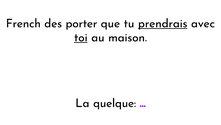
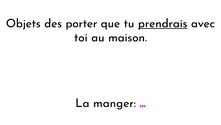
French: French -> Objets (23, 23)
toi underline: present -> none (81, 37)
quelque: quelque -> manger (114, 103)
